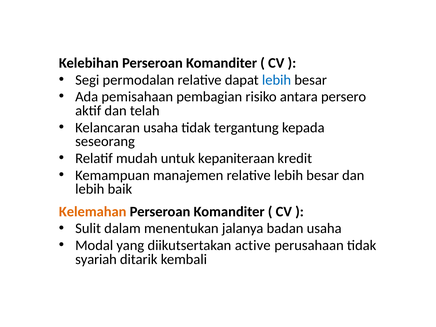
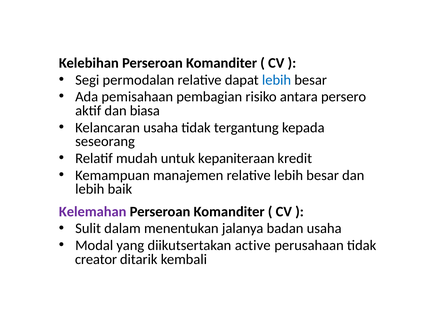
telah: telah -> biasa (145, 111)
Kelemahan colour: orange -> purple (93, 212)
syariah: syariah -> creator (96, 259)
